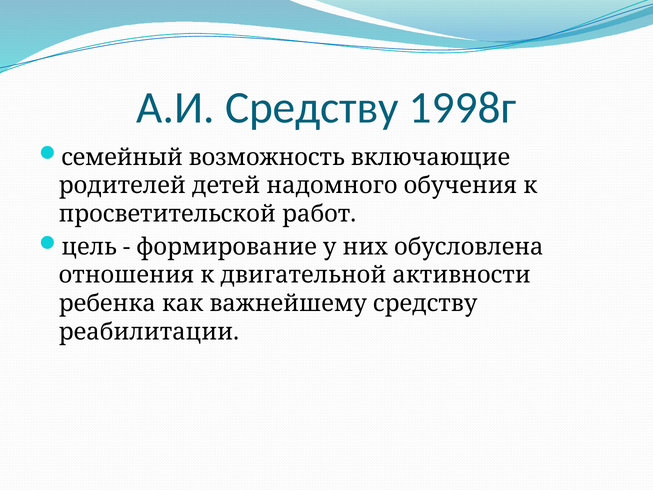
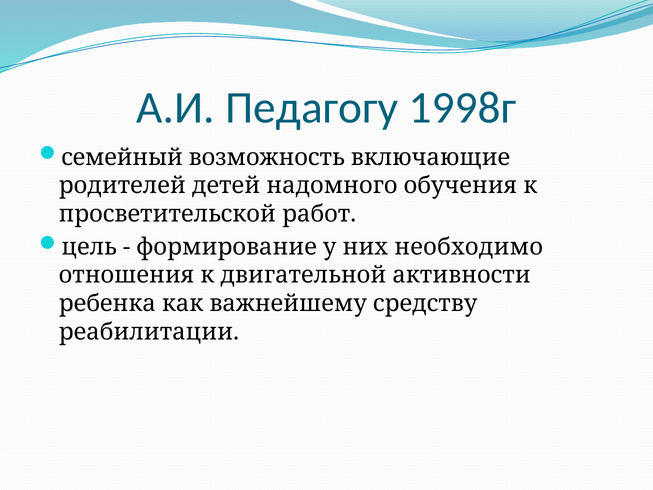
А.И Средству: Средству -> Педагогу (312, 108)
обусловлена: обусловлена -> необходимо (469, 247)
